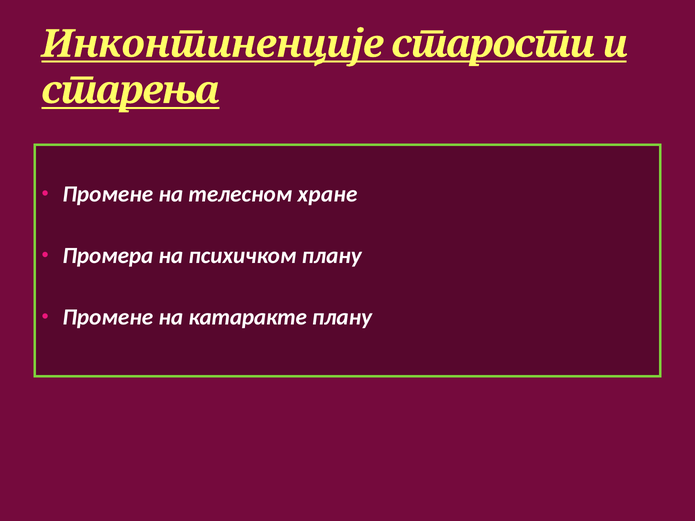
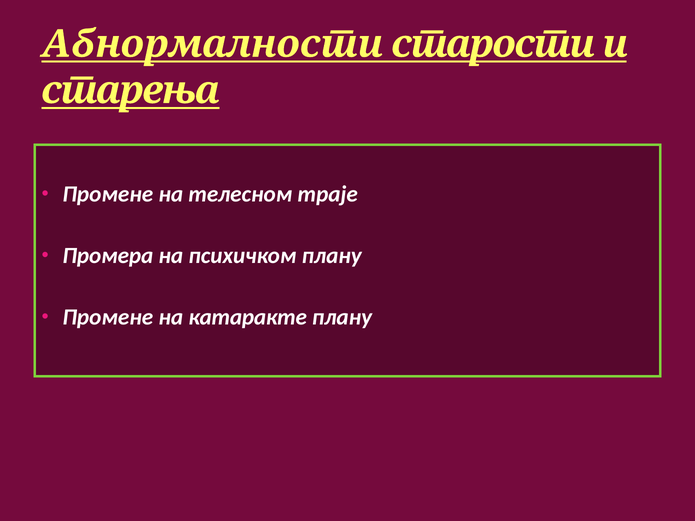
Инконтиненције: Инконтиненције -> Абнормалности (212, 44)
хране: хране -> траје (328, 194)
